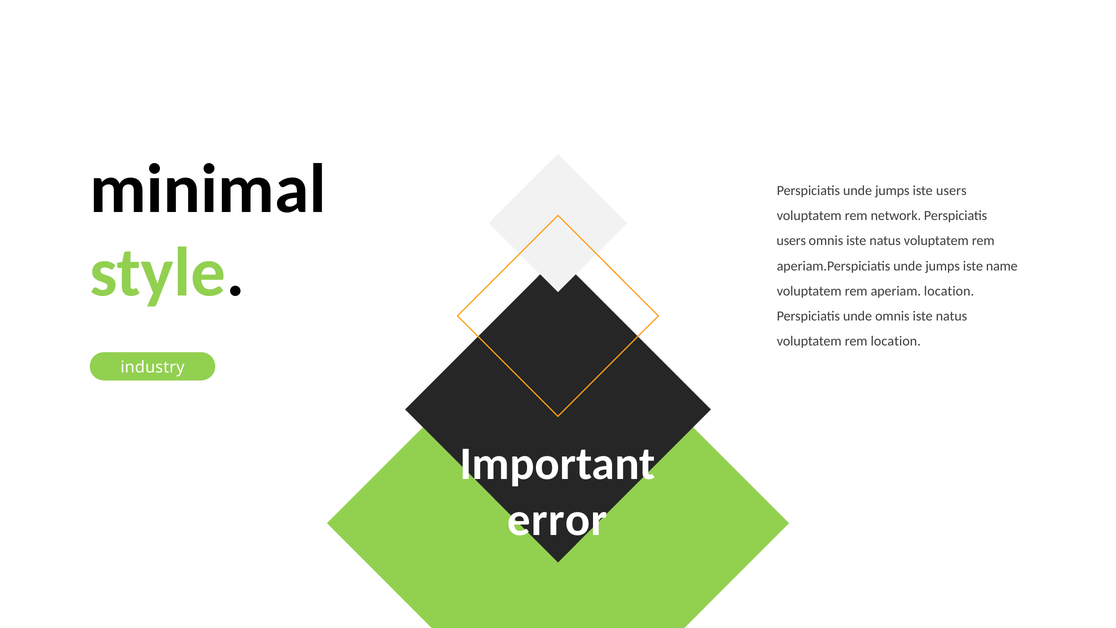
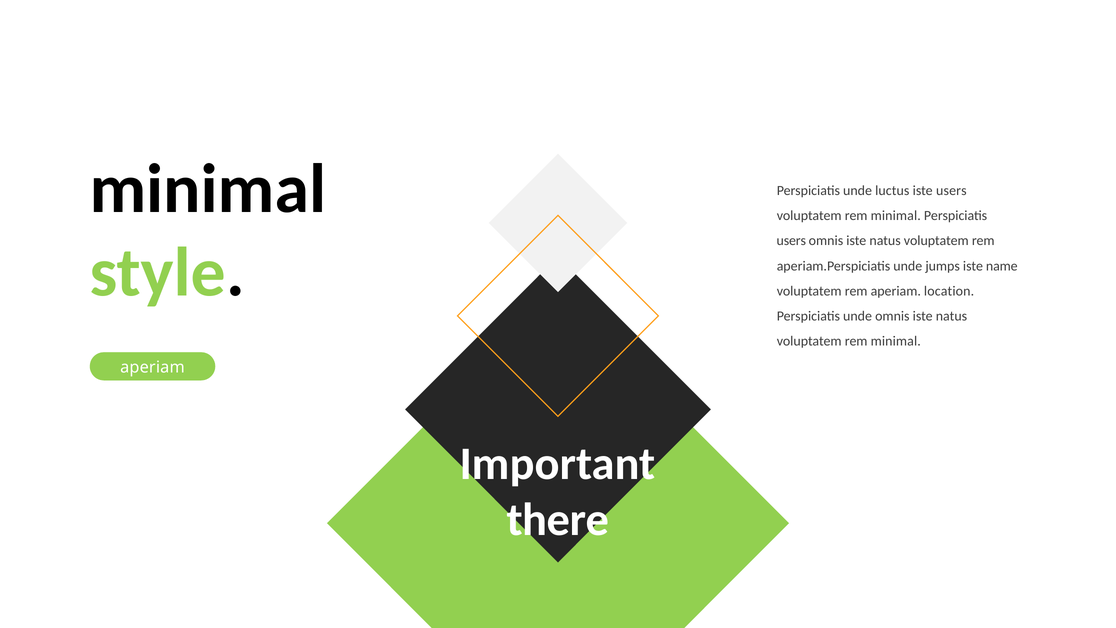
Perspiciatis unde jumps: jumps -> luctus (892, 191)
network: network -> minimal (896, 216)
location: location -> minimal (896, 341)
industry: industry -> aperiam (152, 367)
error: error -> there (558, 520)
